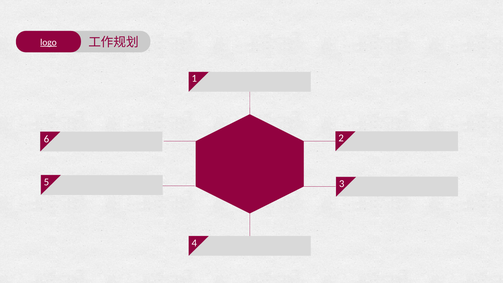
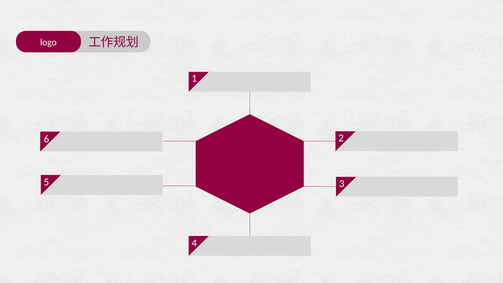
logo underline: present -> none (48, 42)
